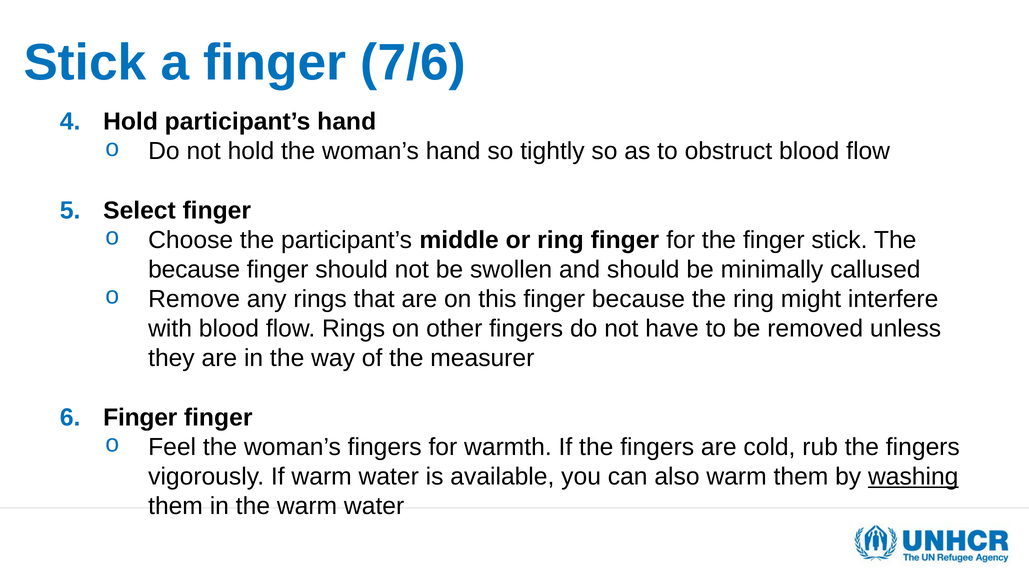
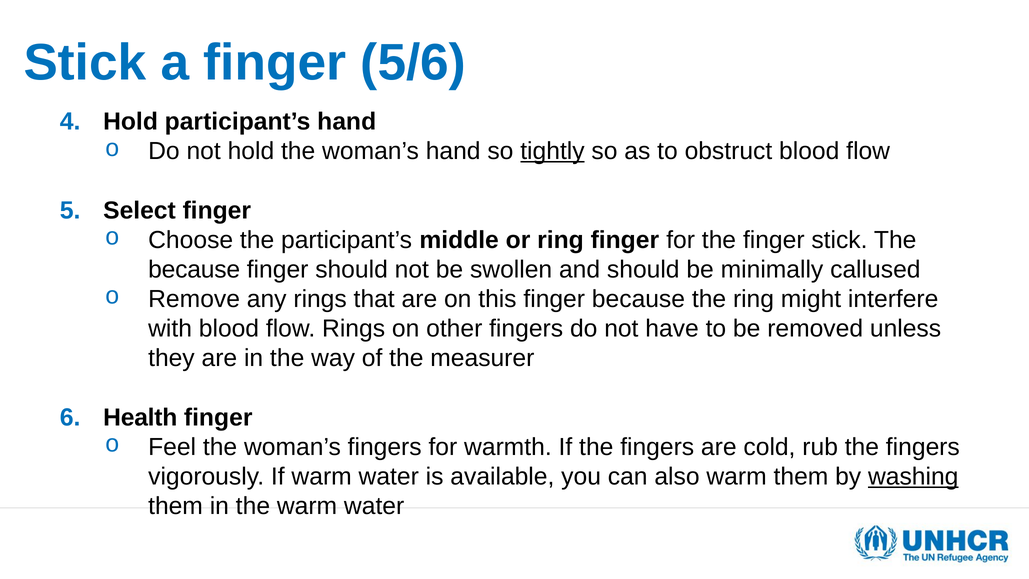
7/6: 7/6 -> 5/6 (413, 63)
tightly underline: none -> present (552, 151)
Finger: Finger -> Health (140, 417)
